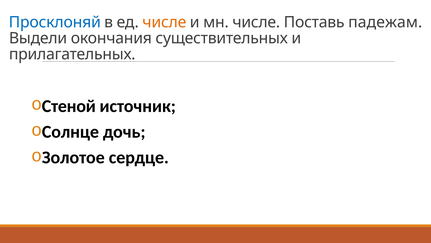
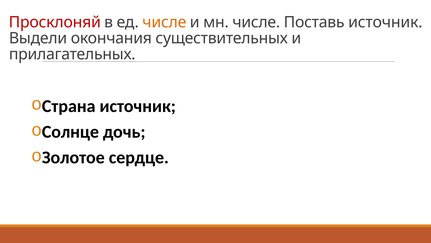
Просклоняй colour: blue -> red (55, 22)
Поставь падежам: падежам -> источник (385, 22)
Стеной: Стеной -> Страна (69, 106)
